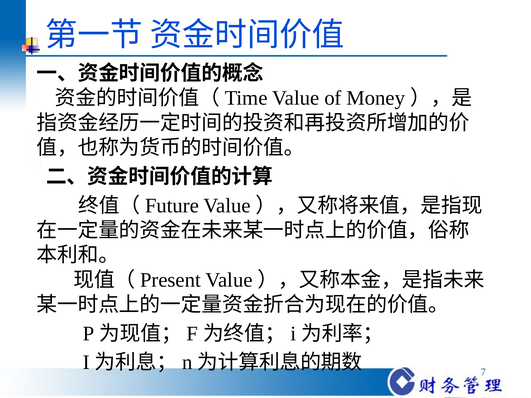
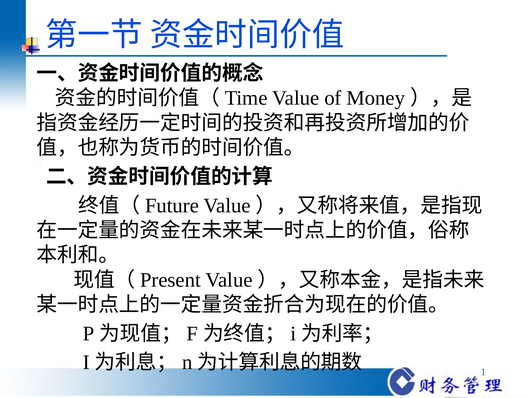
7: 7 -> 1 (483, 372)
